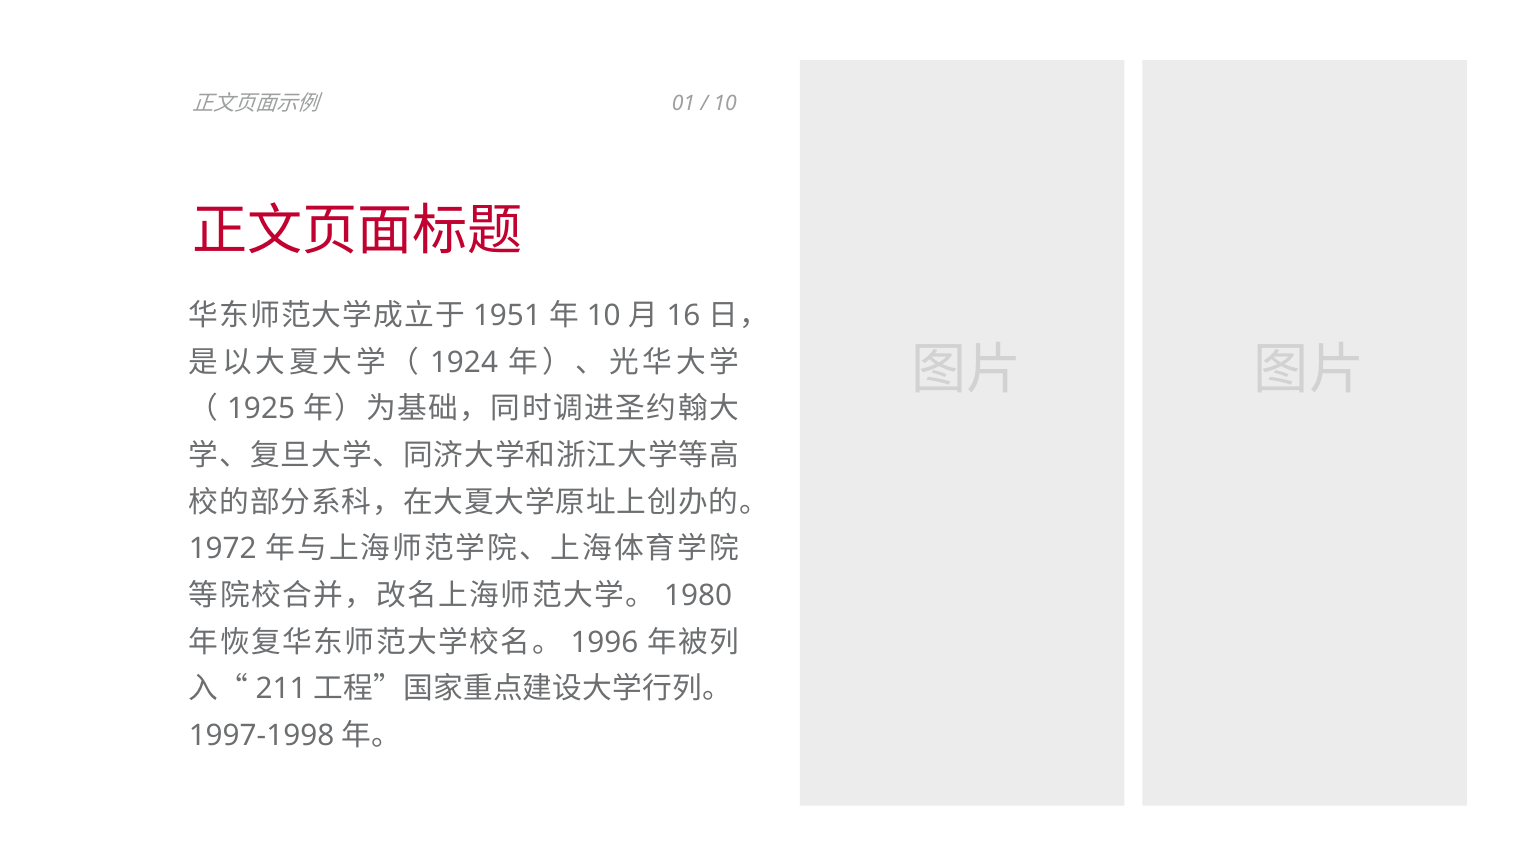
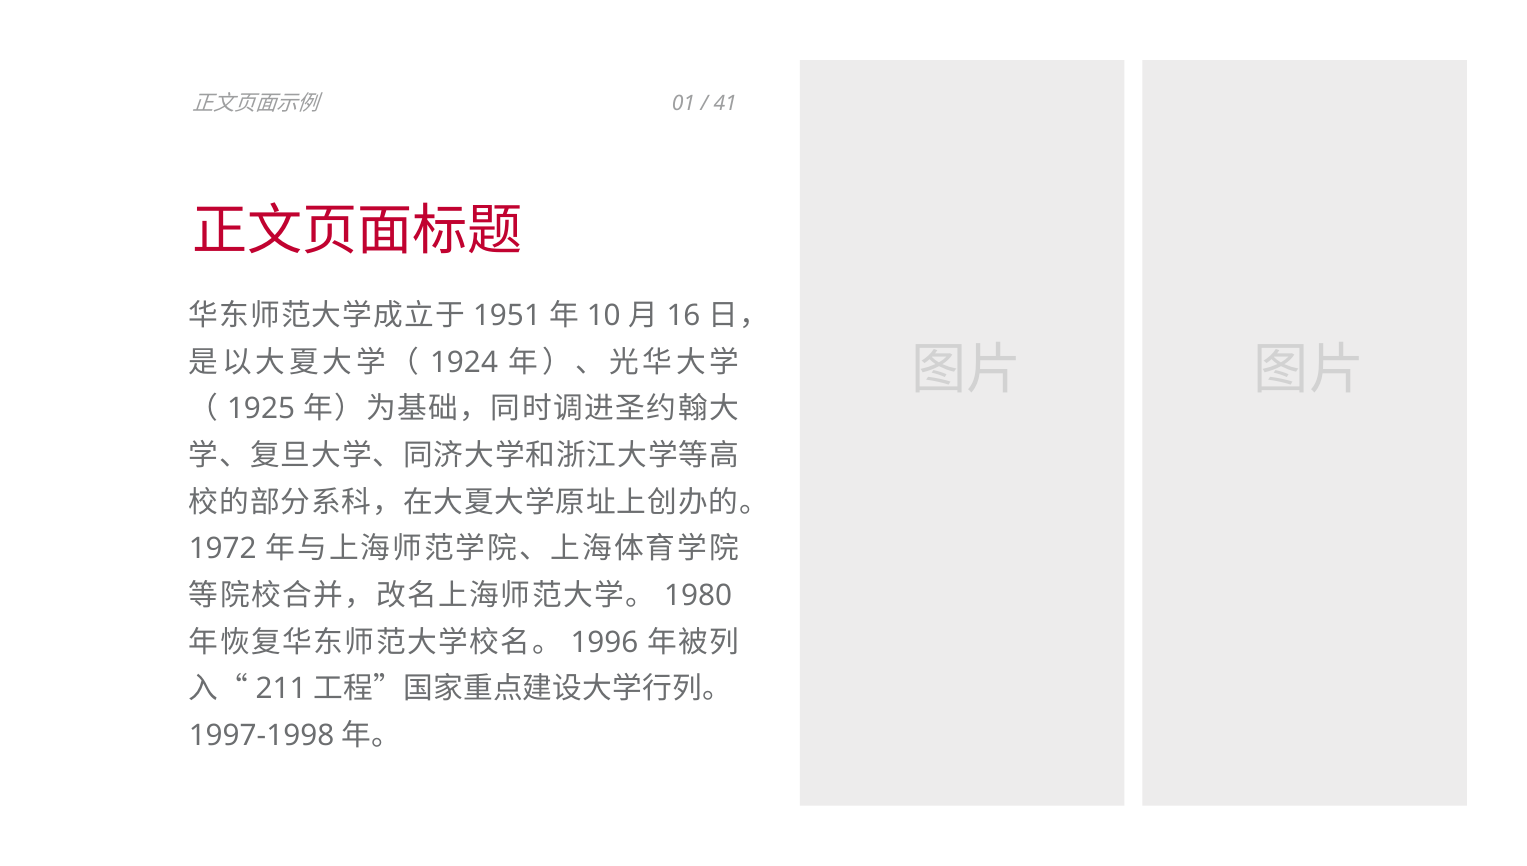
10: 10 -> 41 (725, 103)
